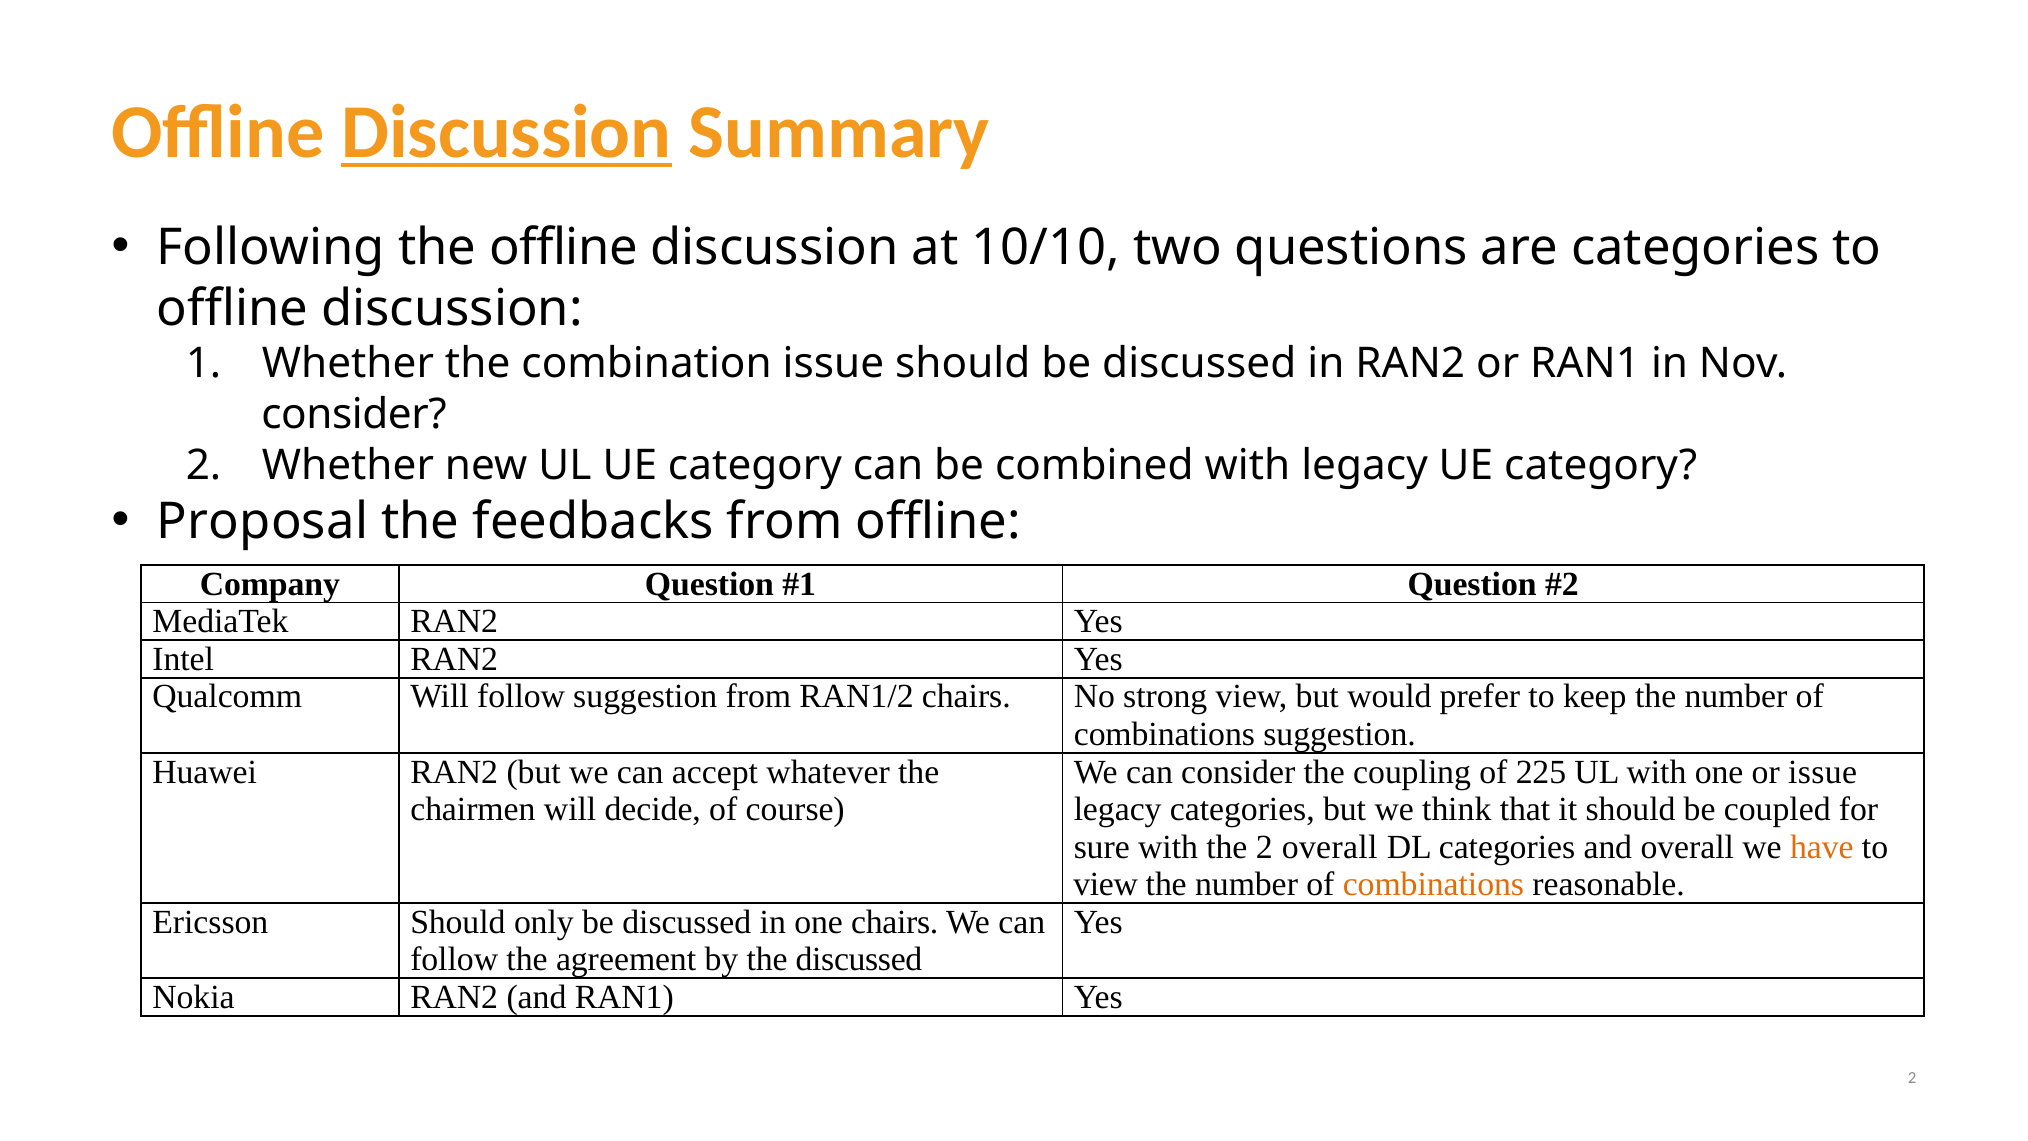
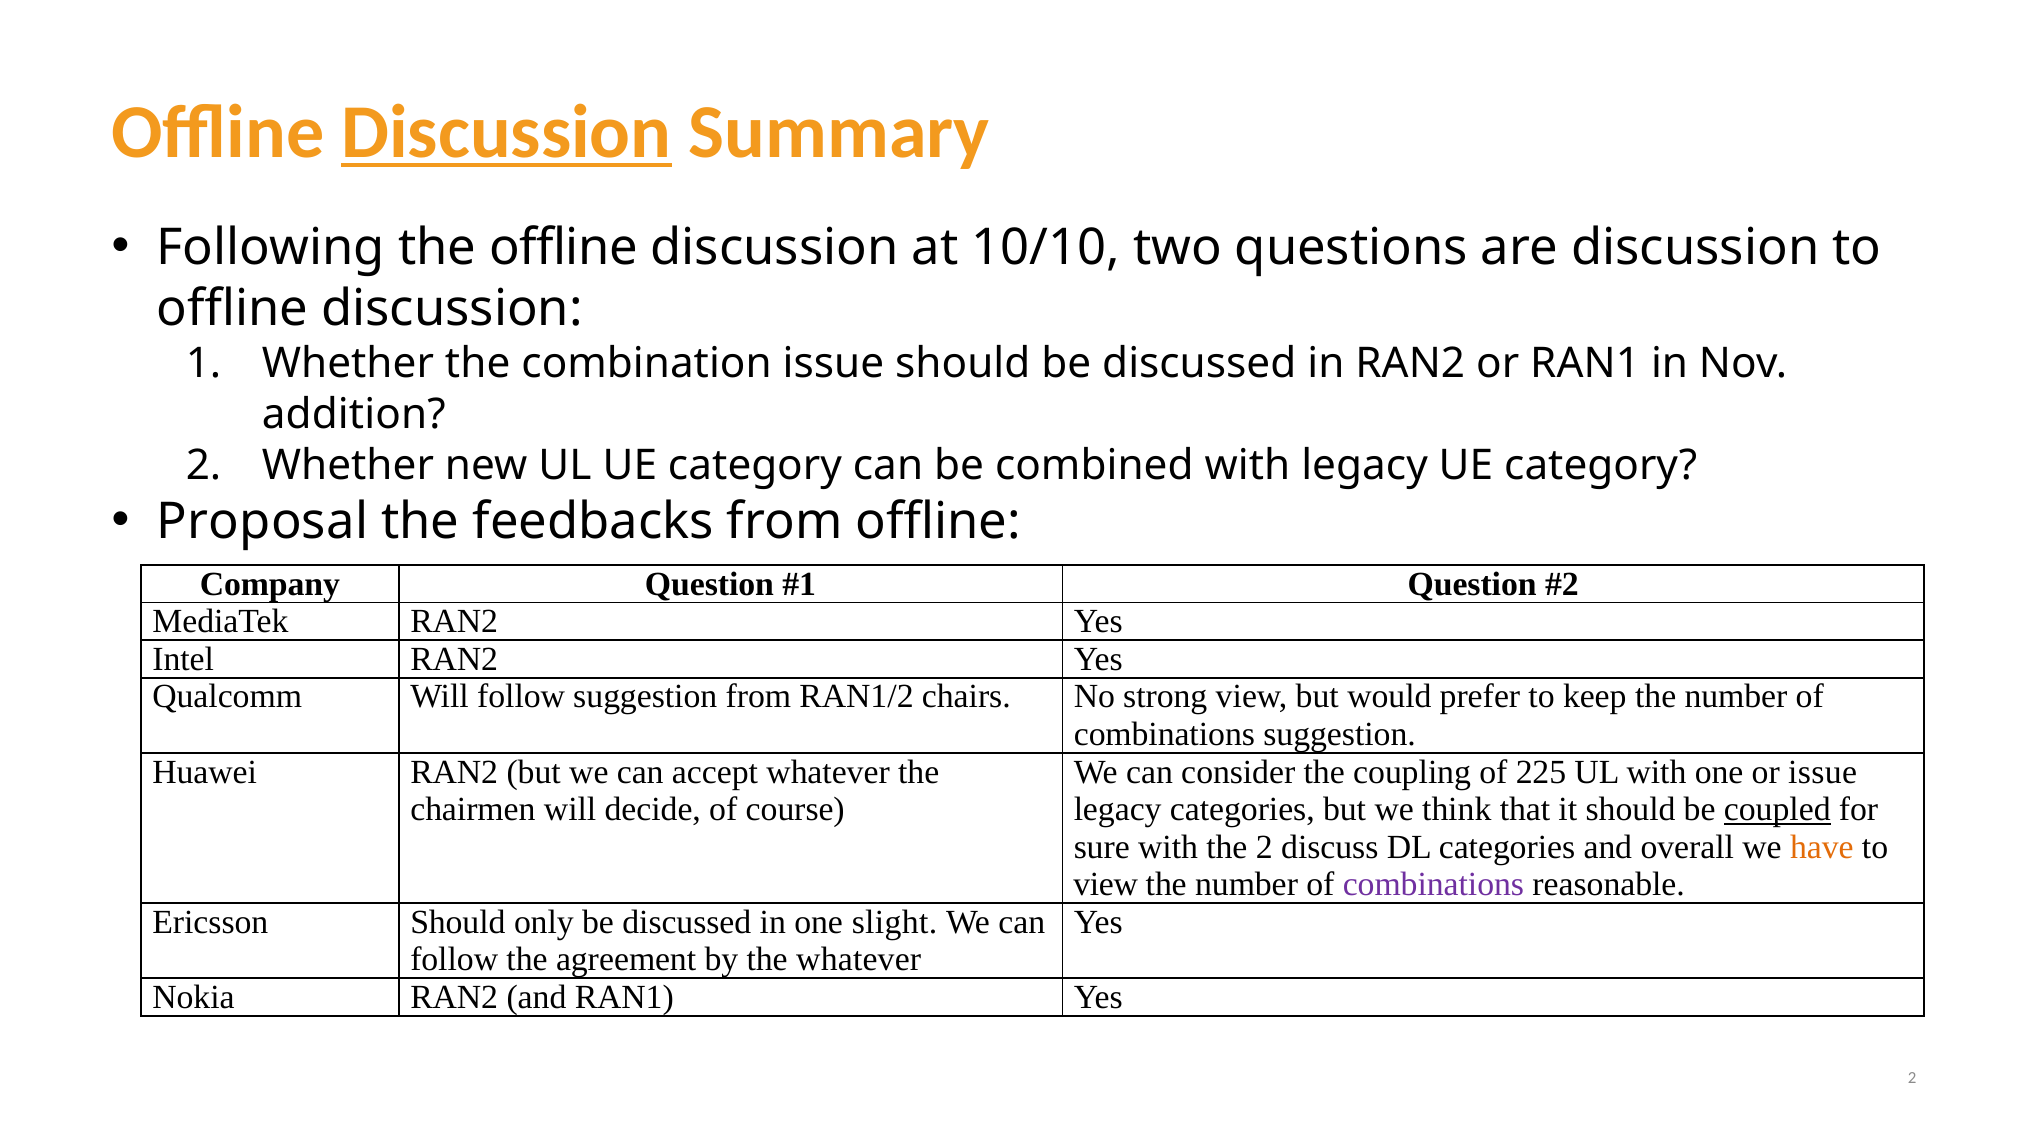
are categories: categories -> discussion (1695, 248)
consider: consider -> addition (354, 415)
coupled underline: none -> present (1777, 809)
2 overall: overall -> discuss (1330, 847)
combinations colour: orange -> purple (1433, 884)
one chairs: chairs -> slight (894, 922)
the discussed: discussed -> whatever (859, 960)
